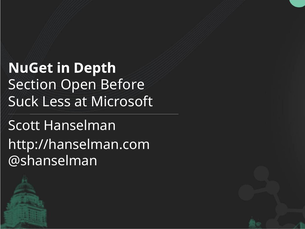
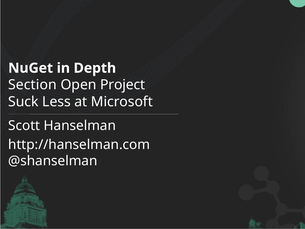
Before: Before -> Project (123, 85)
